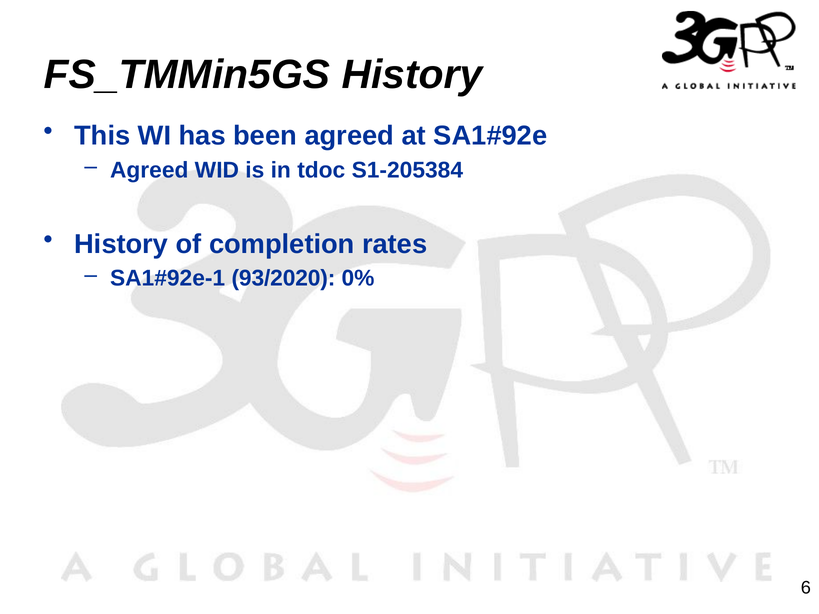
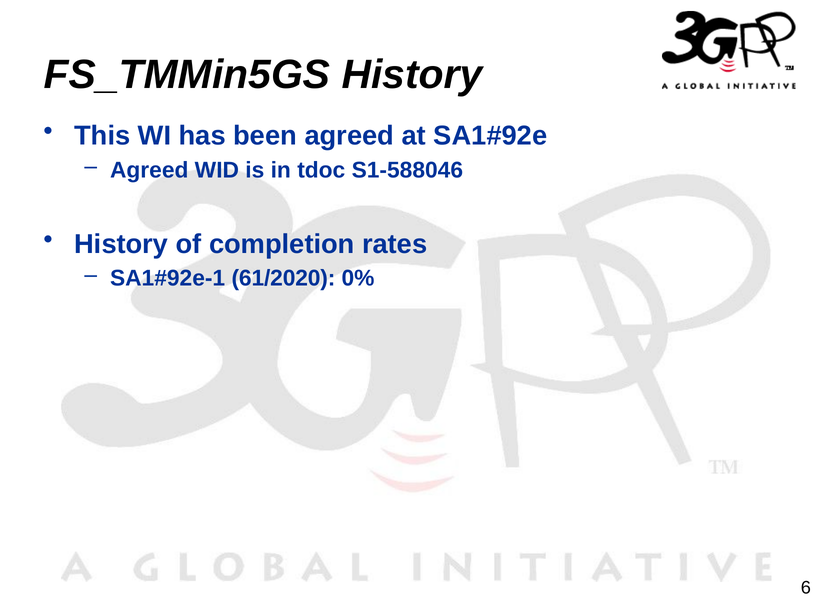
S1-205384: S1-205384 -> S1-588046 (407, 170)
93/2020: 93/2020 -> 61/2020 (283, 278)
